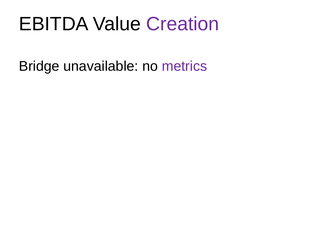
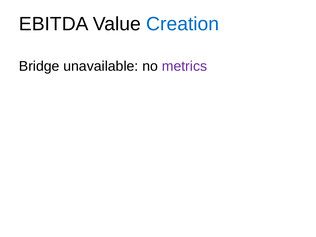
Creation colour: purple -> blue (183, 24)
